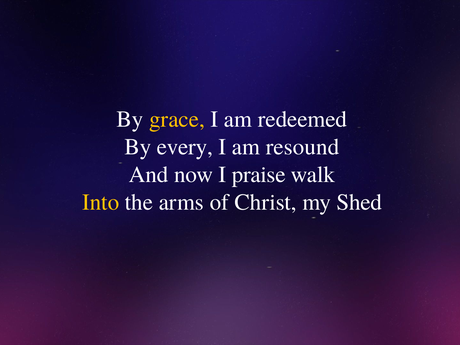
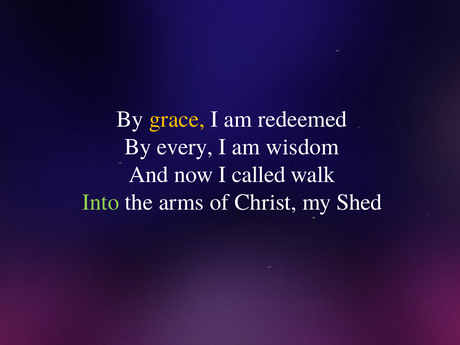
resound: resound -> wisdom (302, 147)
praise: praise -> called (259, 174)
Into colour: yellow -> light green (101, 202)
